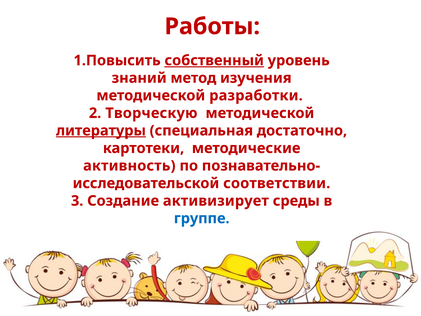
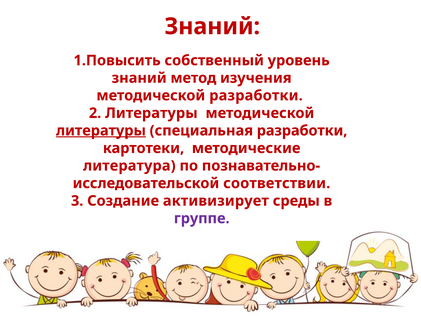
Работы: Работы -> Знаний (212, 26)
собственный underline: present -> none (214, 60)
2 Творческую: Творческую -> Литературы (151, 113)
специальная достаточно: достаточно -> разработки (302, 131)
активность: активность -> литература (129, 166)
группе colour: blue -> purple (202, 218)
